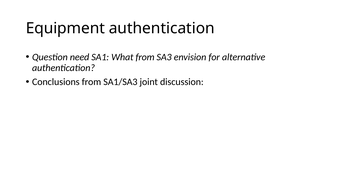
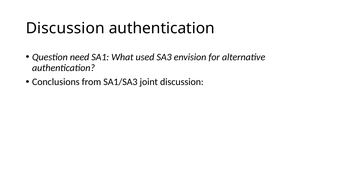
Equipment: Equipment -> Discussion (65, 28)
What from: from -> used (145, 57)
